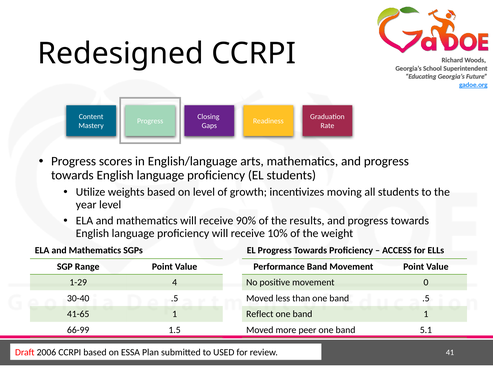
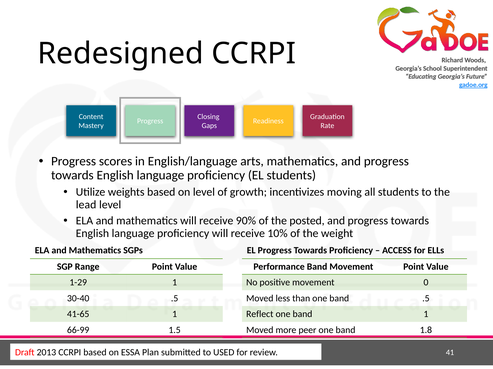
year: year -> lead (86, 205)
results: results -> posted (307, 221)
1-29 4: 4 -> 1 (175, 283)
5.1: 5.1 -> 1.8 (426, 331)
2006: 2006 -> 2013 (46, 353)
